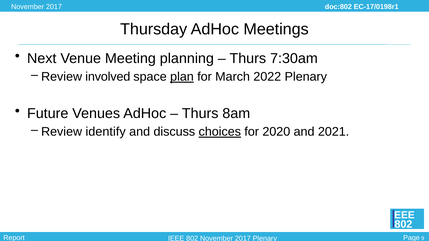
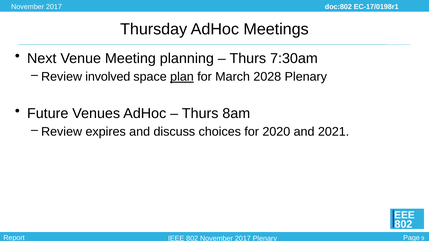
2022: 2022 -> 2028 (267, 77)
identify: identify -> expires (106, 132)
choices underline: present -> none (220, 132)
